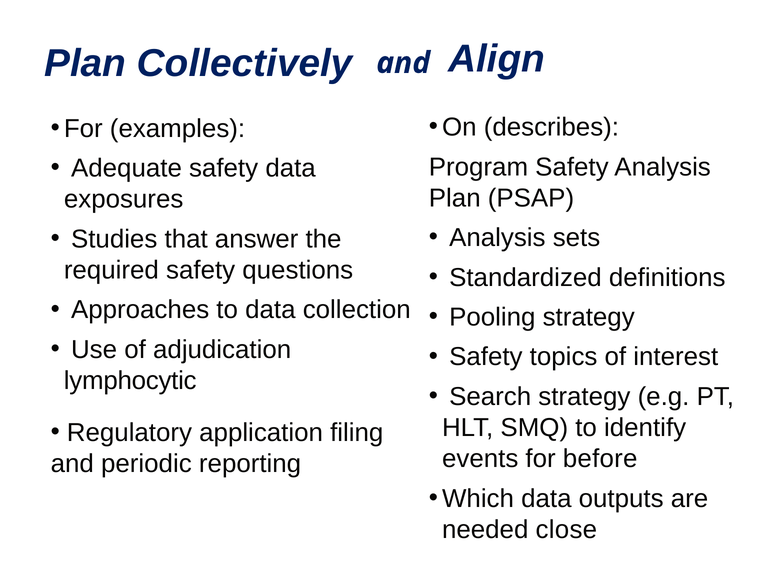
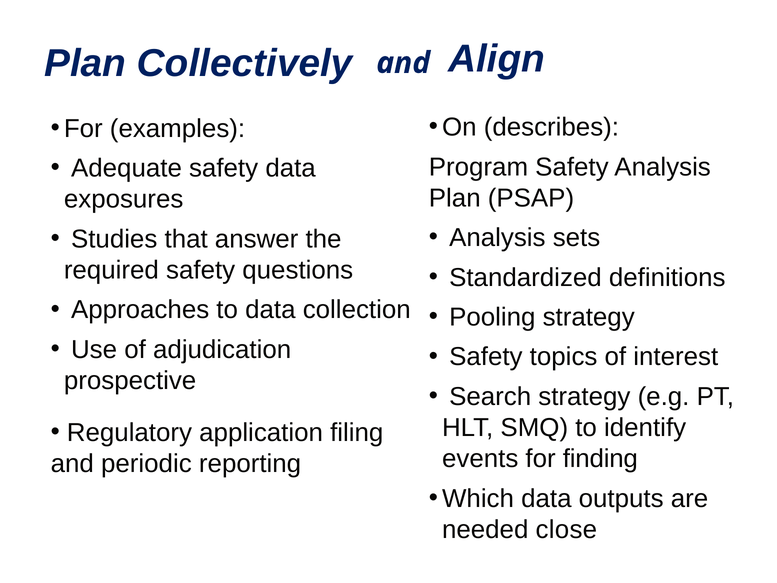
lymphocytic: lymphocytic -> prospective (130, 381)
before: before -> finding (600, 459)
